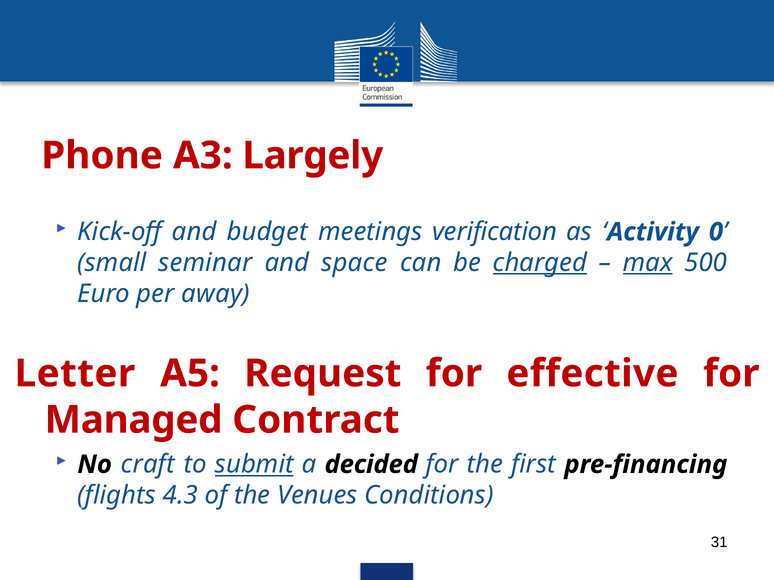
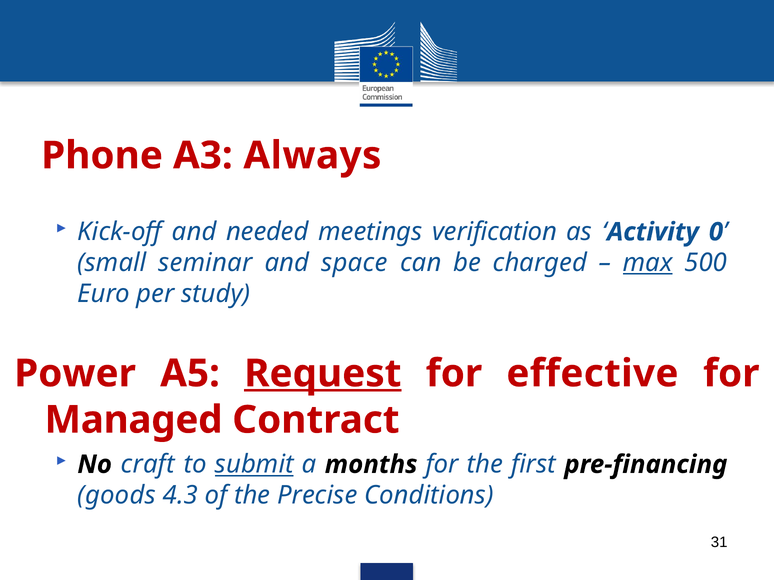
Largely: Largely -> Always (312, 156)
budget: budget -> needed (267, 232)
charged underline: present -> none (540, 263)
away: away -> study (216, 294)
Letter: Letter -> Power (75, 374)
Request underline: none -> present (323, 374)
decided: decided -> months (371, 465)
flights: flights -> goods (117, 496)
Venues: Venues -> Precise (317, 496)
